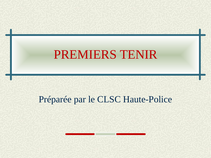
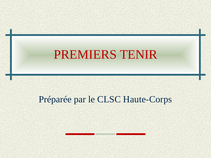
Haute-Police: Haute-Police -> Haute-Corps (148, 99)
